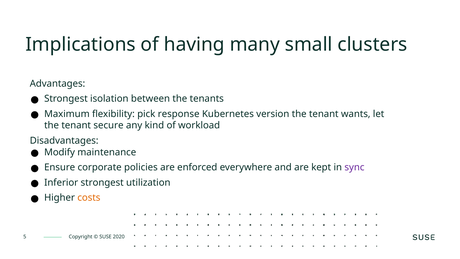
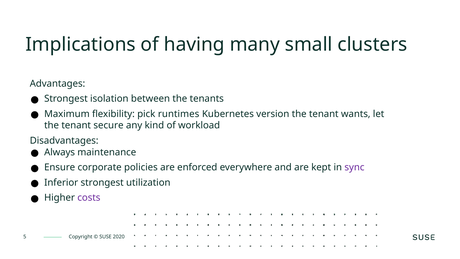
response: response -> runtimes (179, 114)
Modify: Modify -> Always (60, 152)
costs colour: orange -> purple (89, 198)
